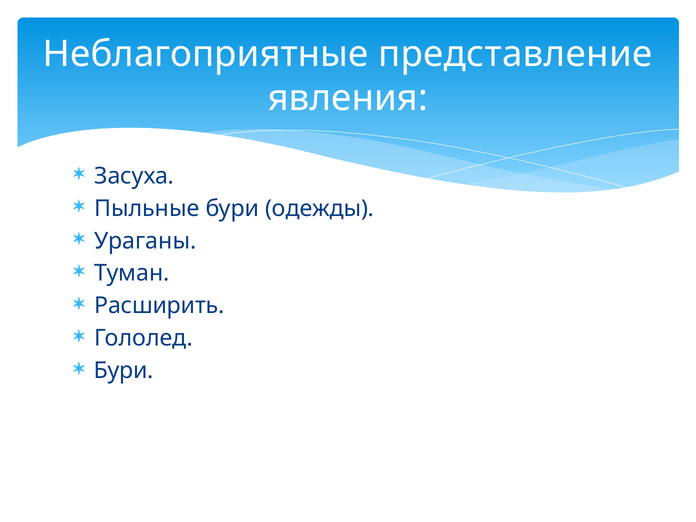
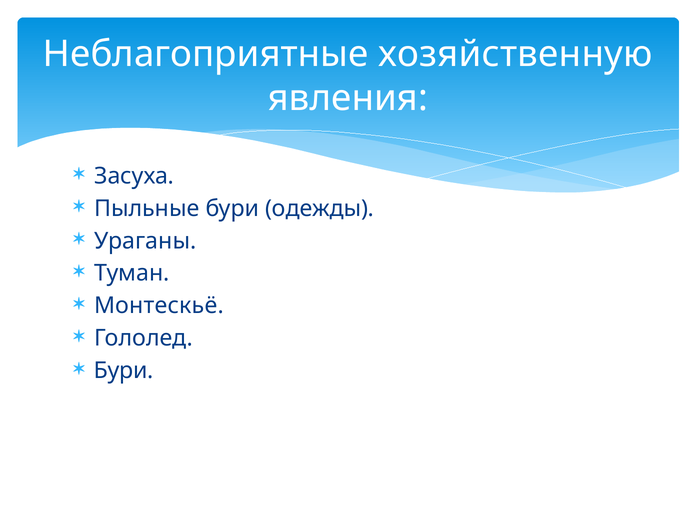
представление: представление -> хозяйственную (515, 54)
Расширить: Расширить -> Монтескьё (159, 306)
